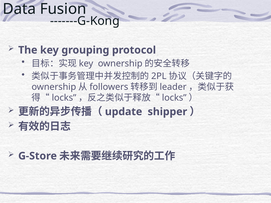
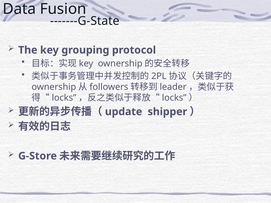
-------G-Kong: -------G-Kong -> -------G-State (85, 21)
